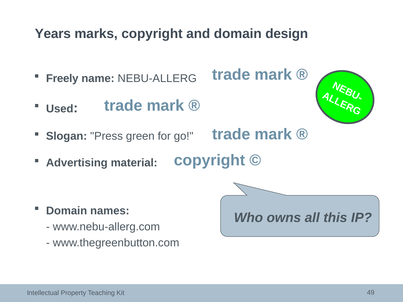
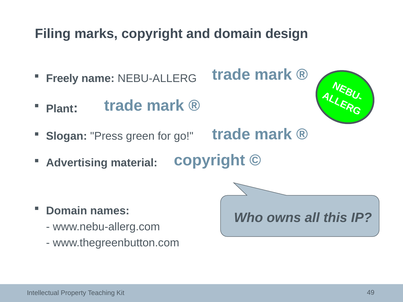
Years: Years -> Filing (53, 34)
Used: Used -> Plant (60, 109)
